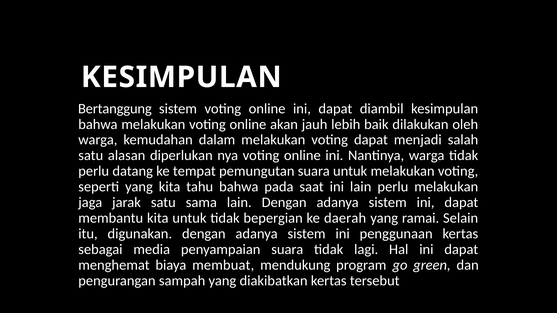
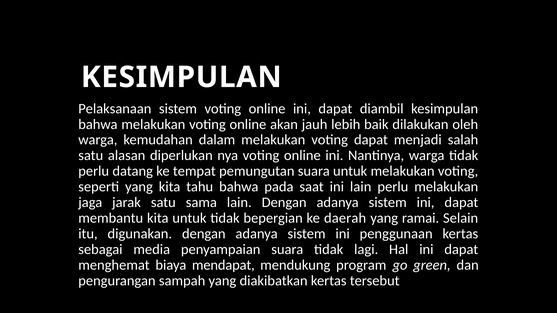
Bertanggung: Bertanggung -> Pelaksanaan (115, 109)
membuat: membuat -> mendapat (223, 265)
